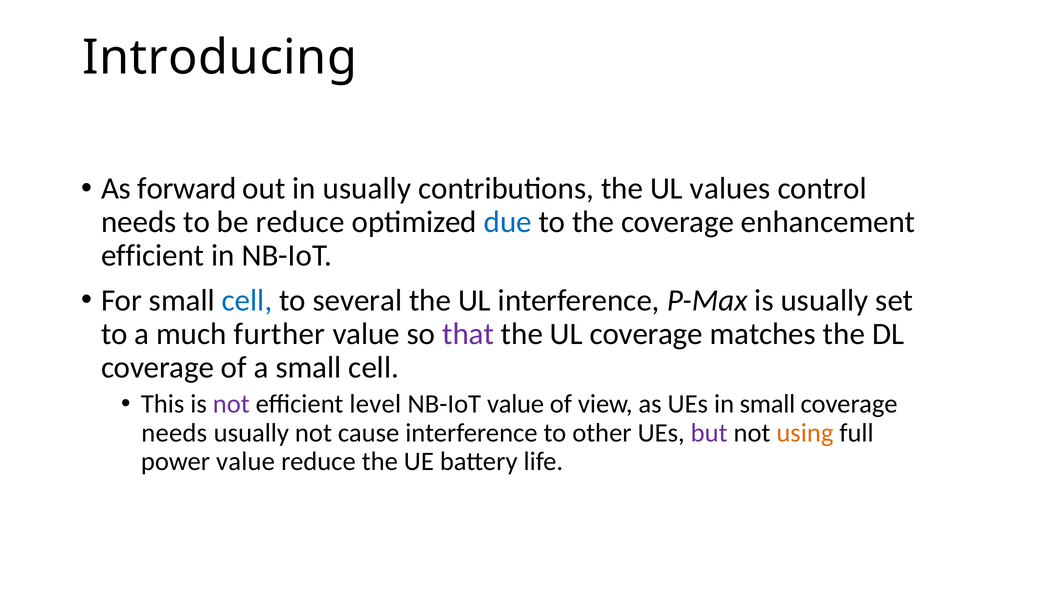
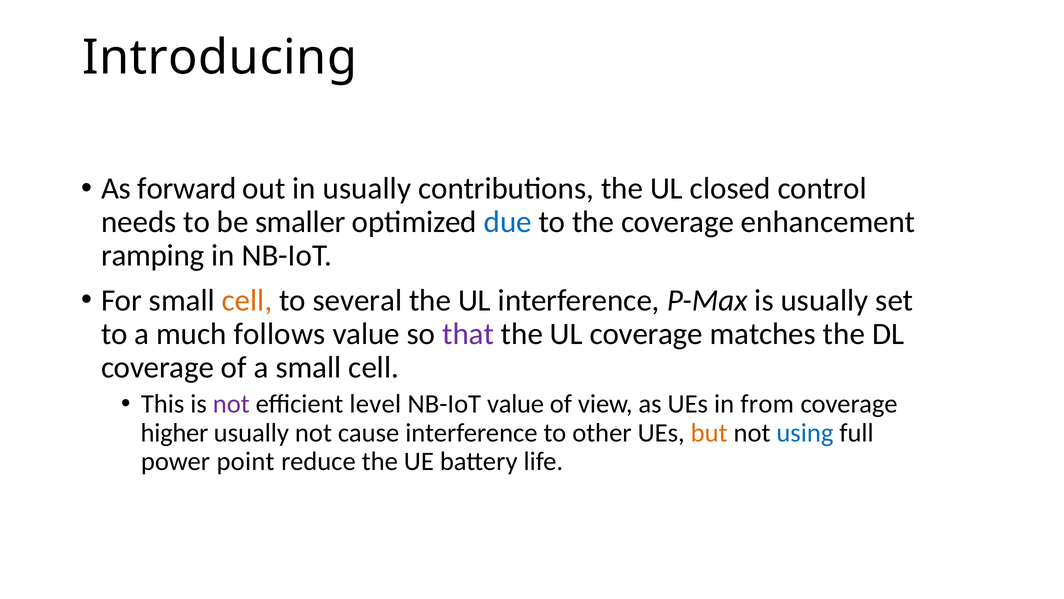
values: values -> closed (730, 188)
be reduce: reduce -> smaller (300, 222)
efficient: efficient -> ramping (153, 256)
cell colour: blue -> orange (247, 300)
further: further -> follows (280, 334)
in small: small -> from (767, 404)
needs: needs -> higher (174, 433)
but colour: purple -> orange (709, 433)
using colour: orange -> blue (805, 433)
power value: value -> point (246, 461)
